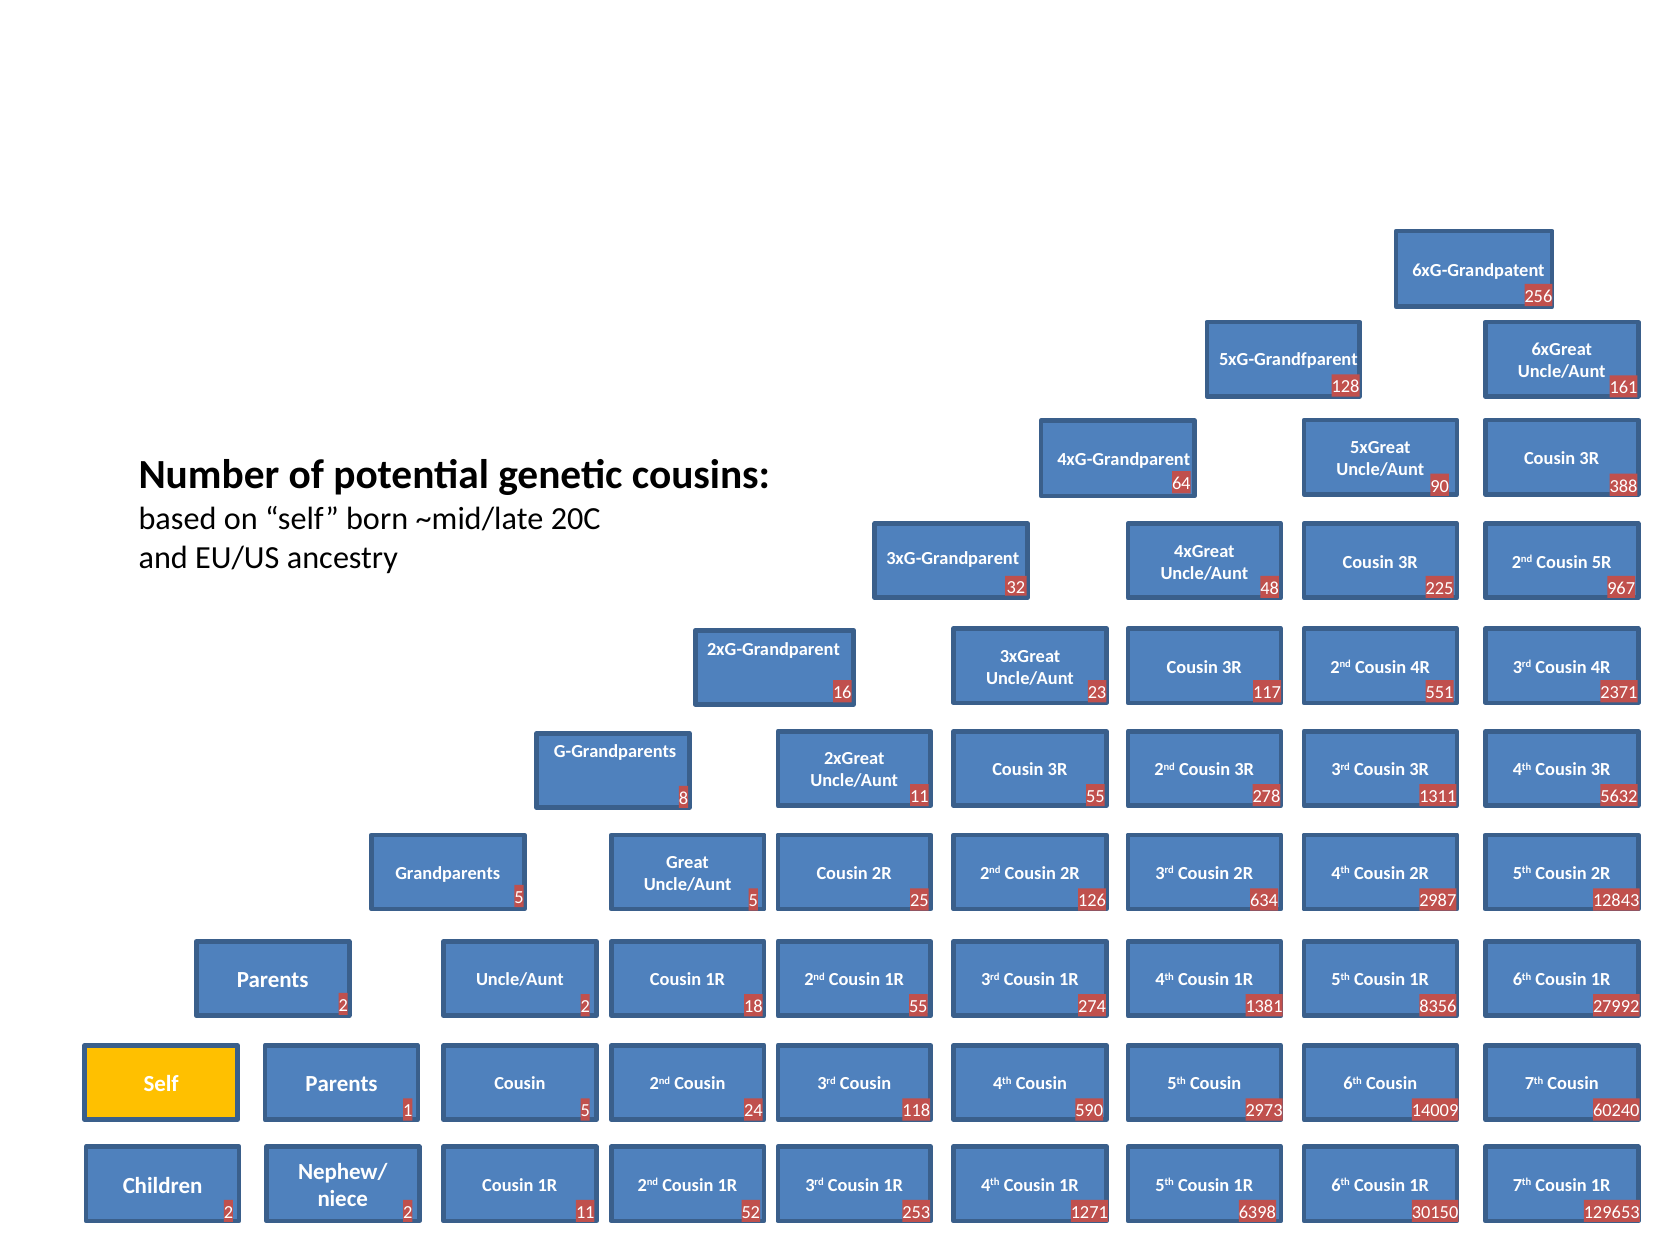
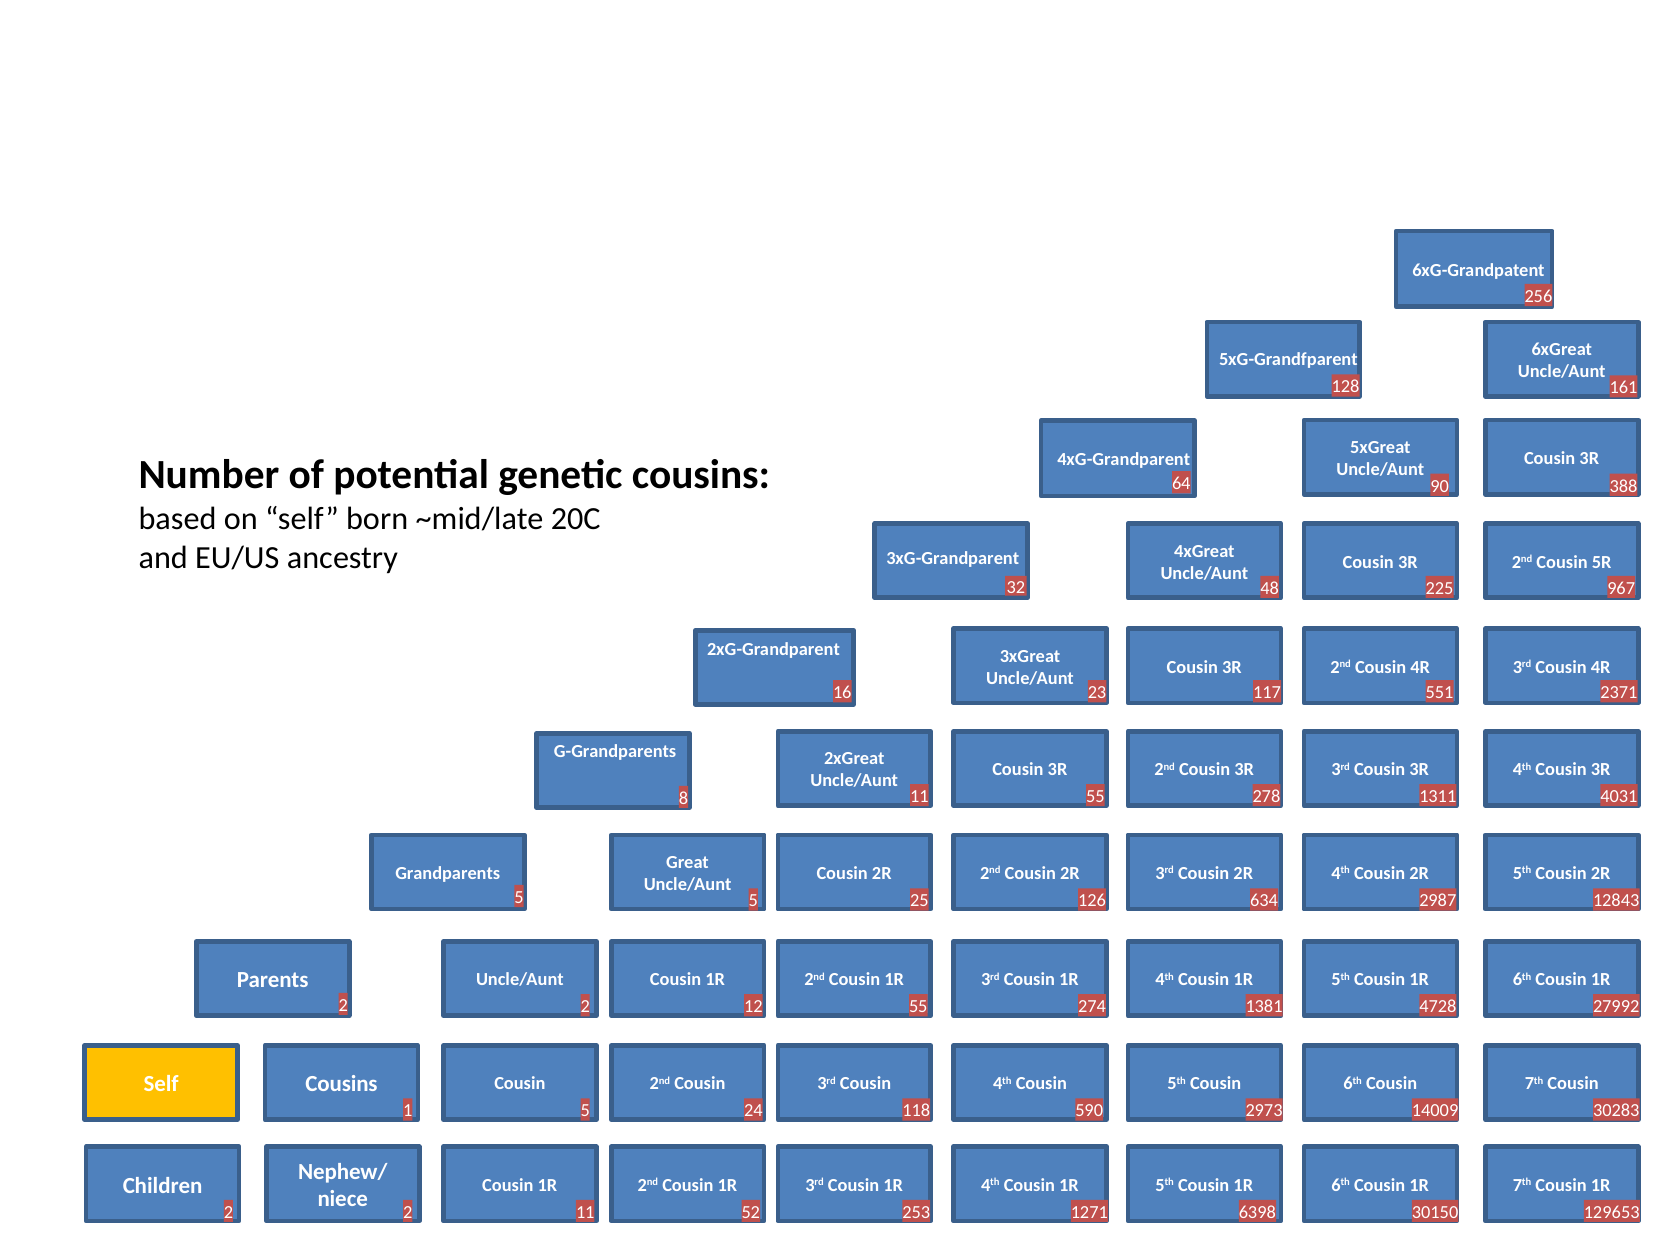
5632: 5632 -> 4031 (1619, 796)
18: 18 -> 12 (753, 1007)
8356: 8356 -> 4728 (1438, 1007)
Parents: Parents -> Cousins (342, 1084)
60240: 60240 -> 30283 (1616, 1111)
